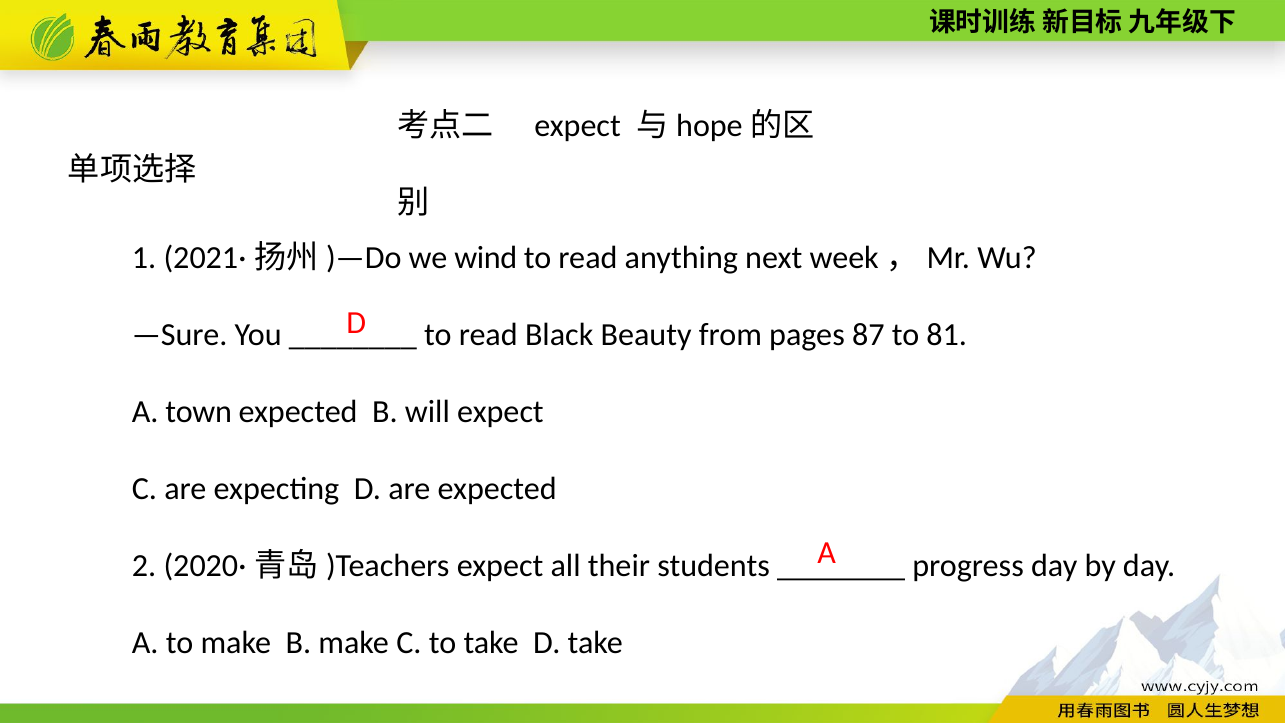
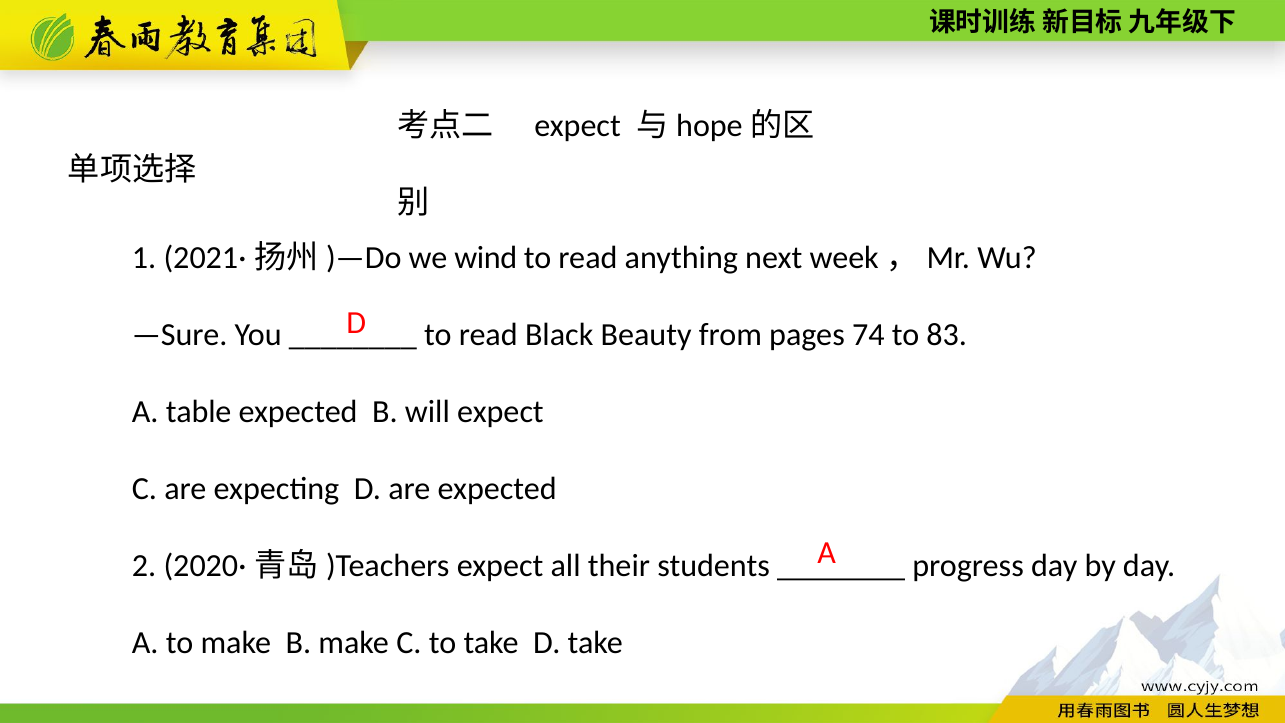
87: 87 -> 74 (868, 335)
81: 81 -> 83 (947, 335)
town: town -> table (199, 412)
